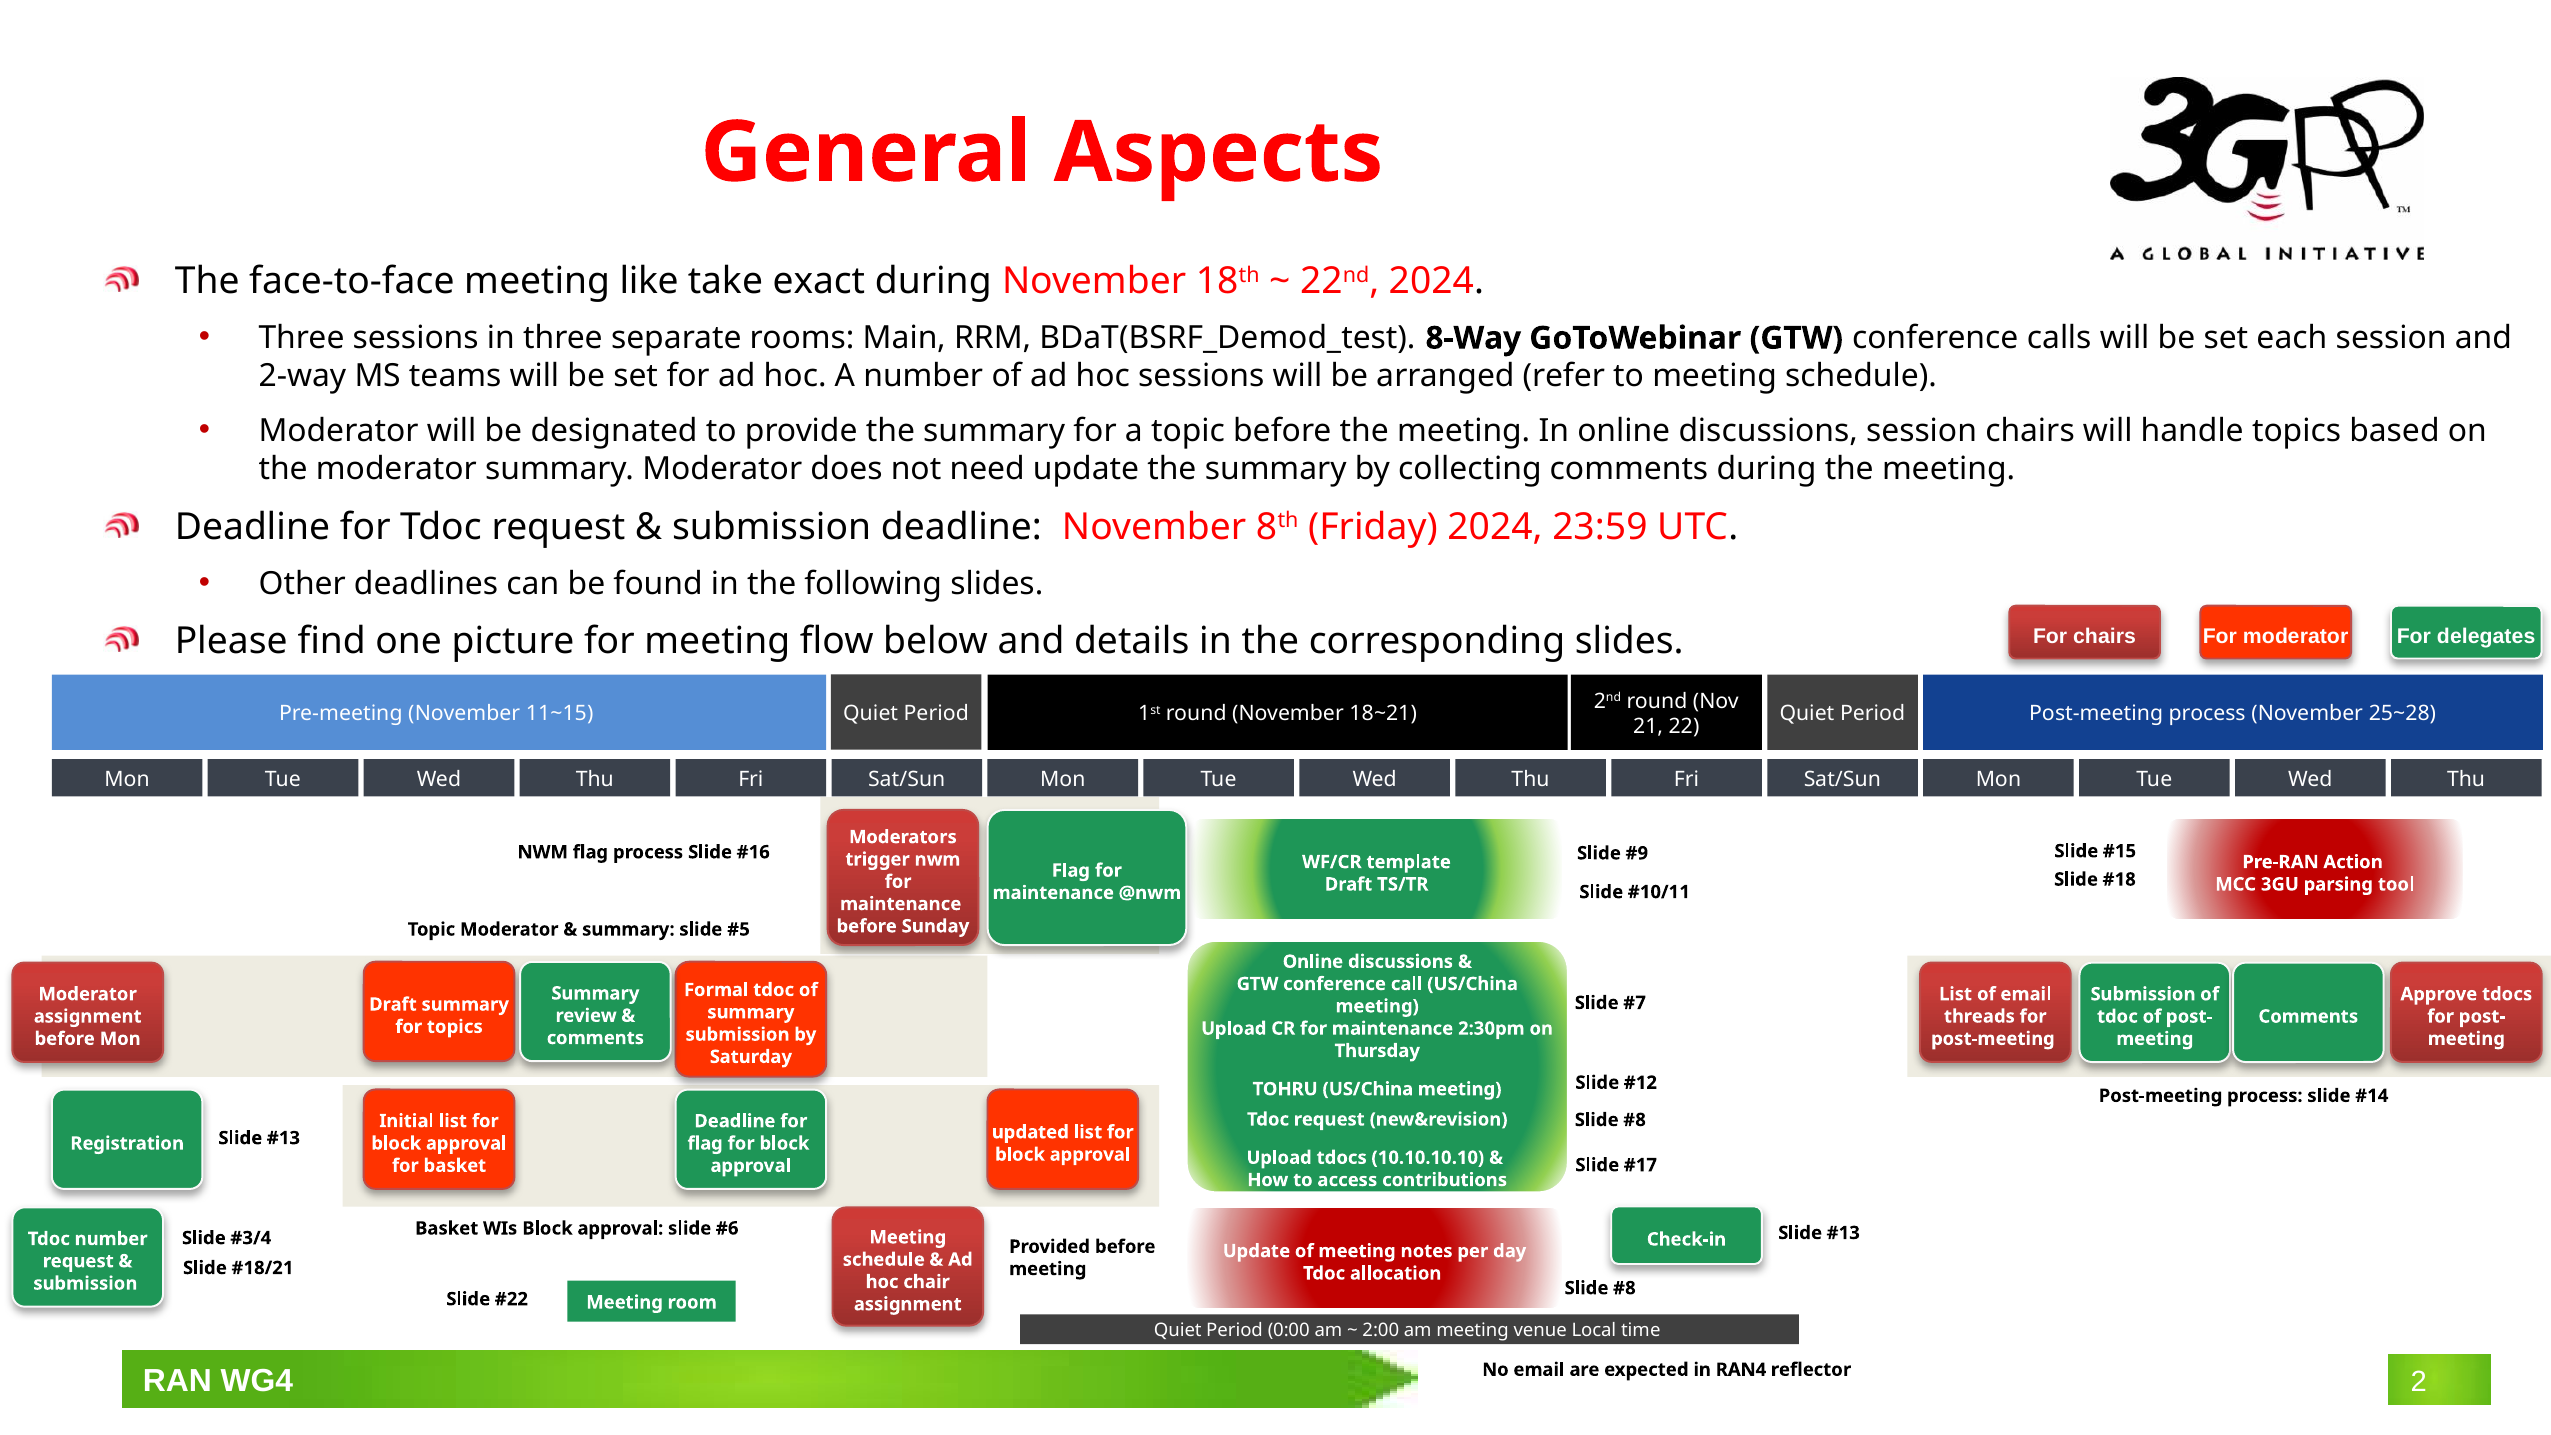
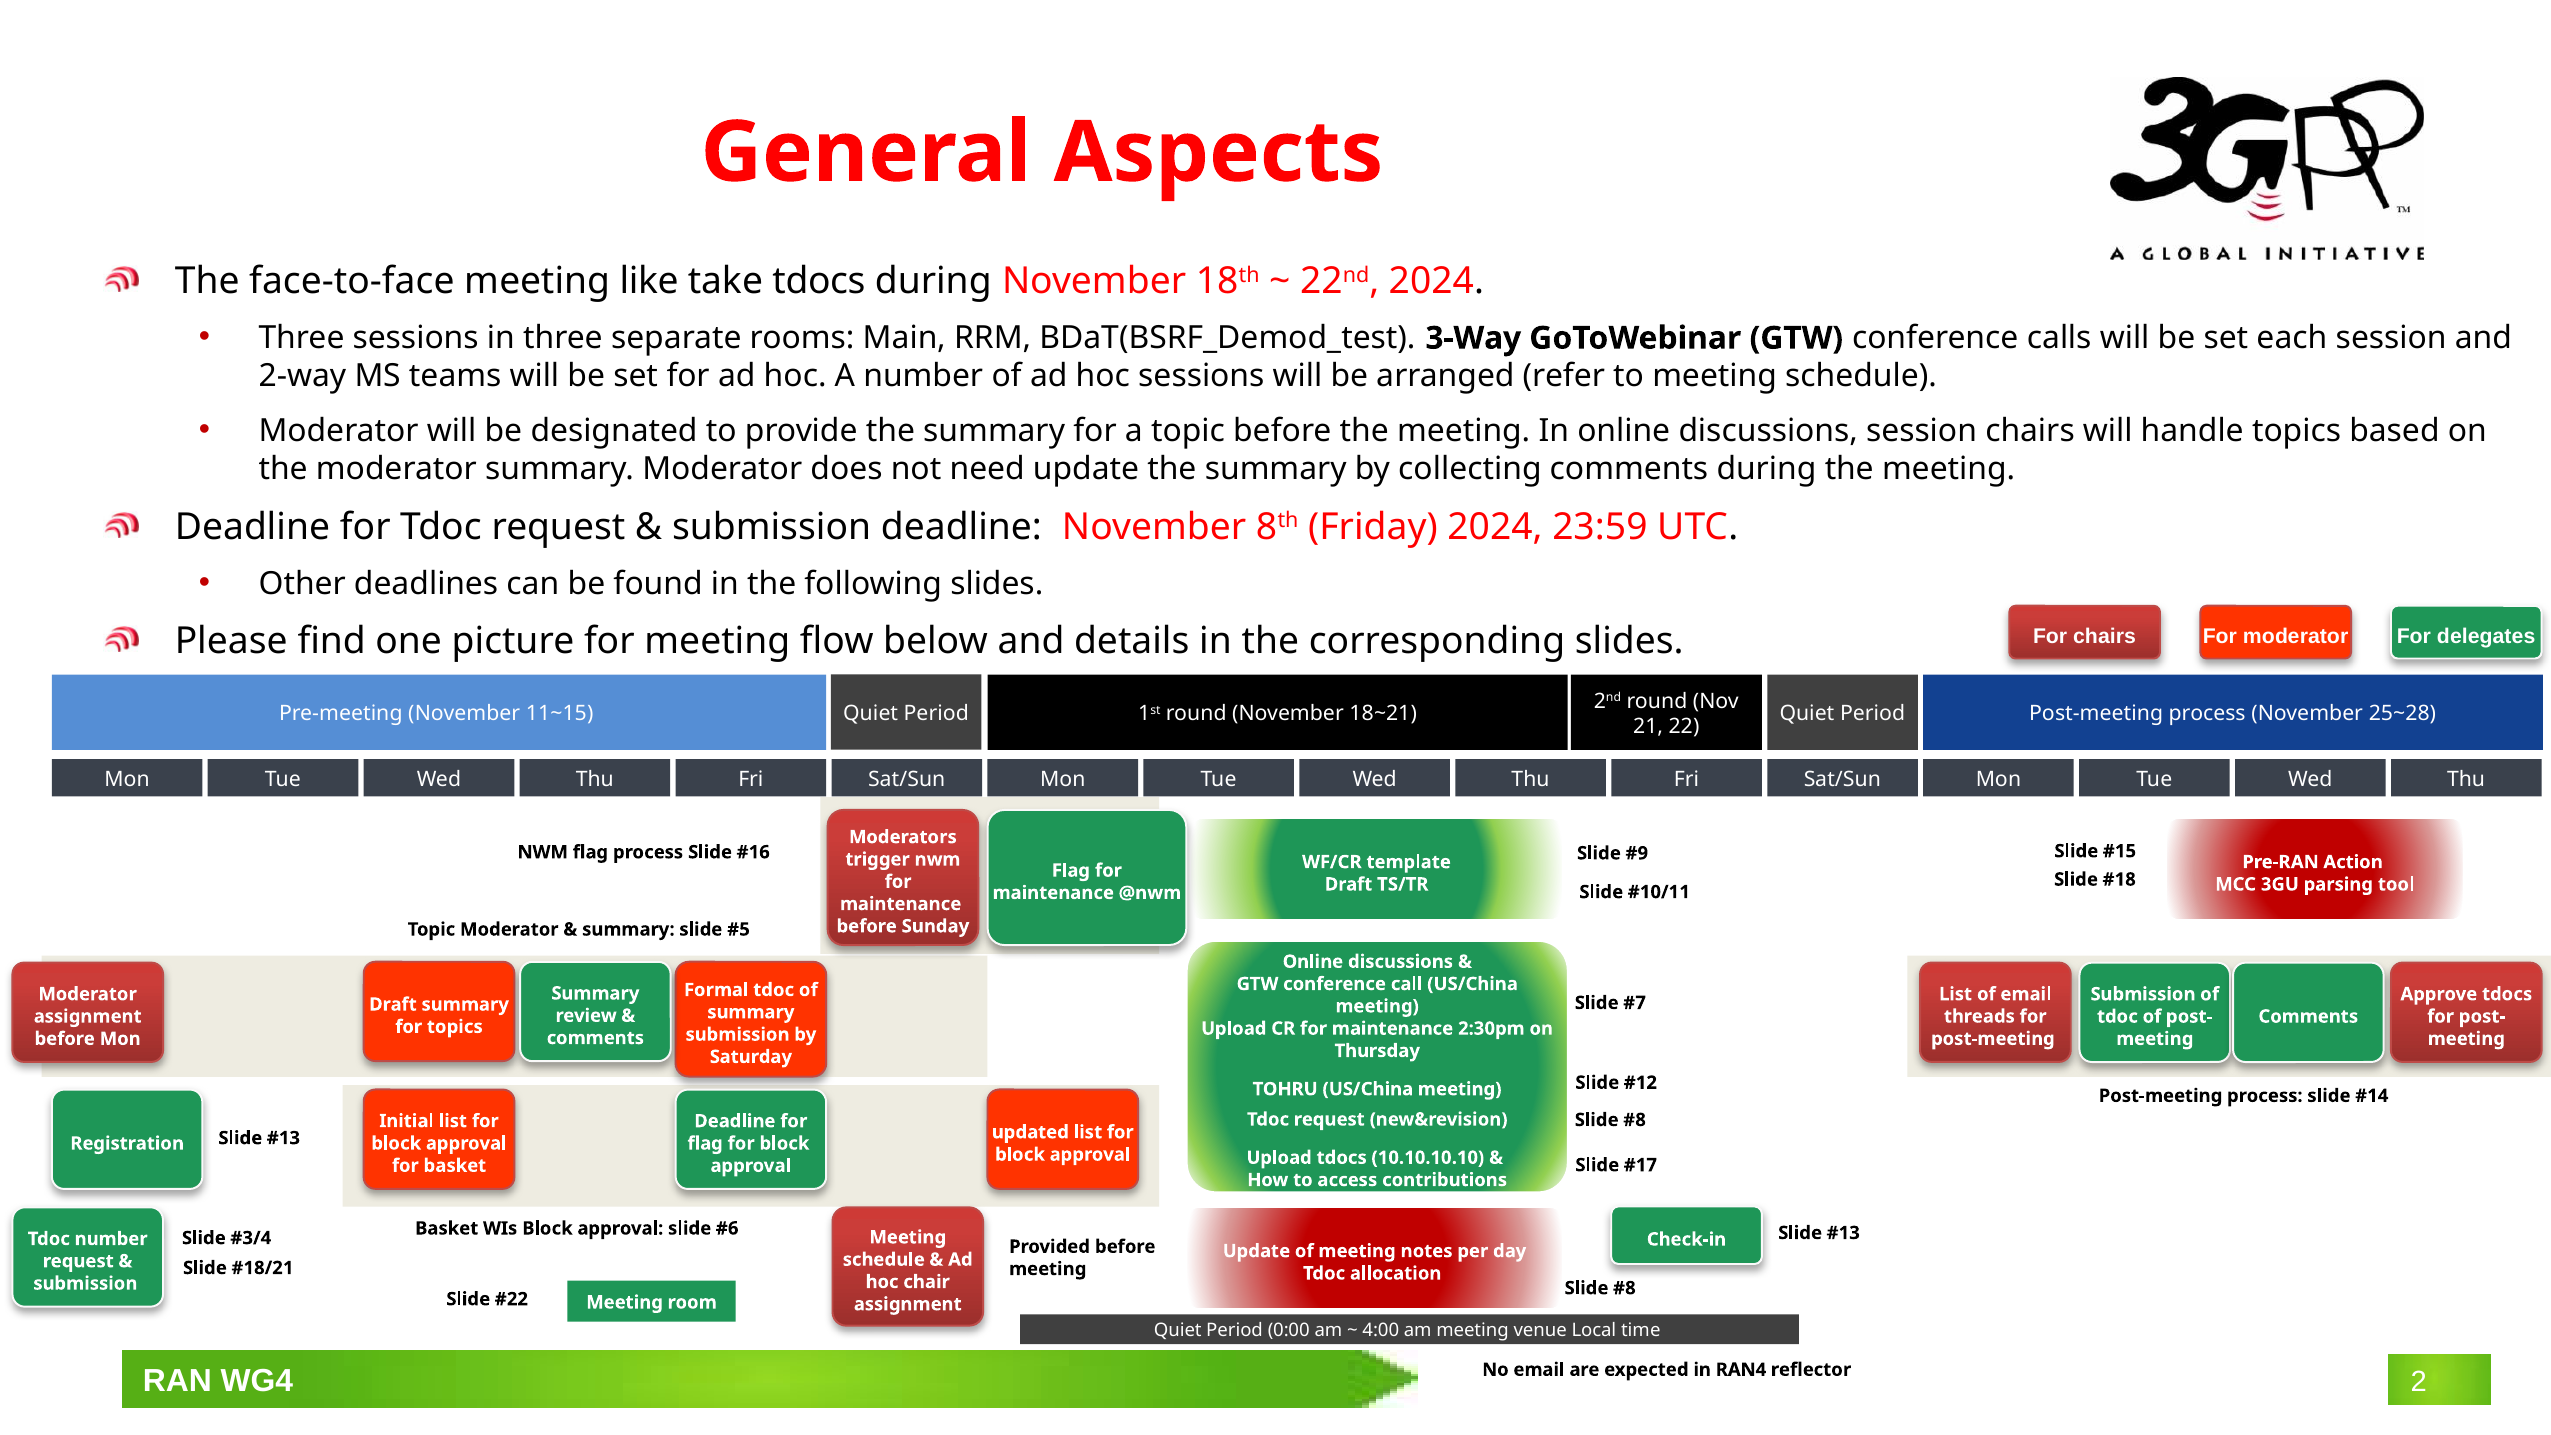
take exact: exact -> tdocs (819, 281)
8-Way: 8-Way -> 3-Way (1473, 338)
2:00: 2:00 -> 4:00 (1381, 1330)
